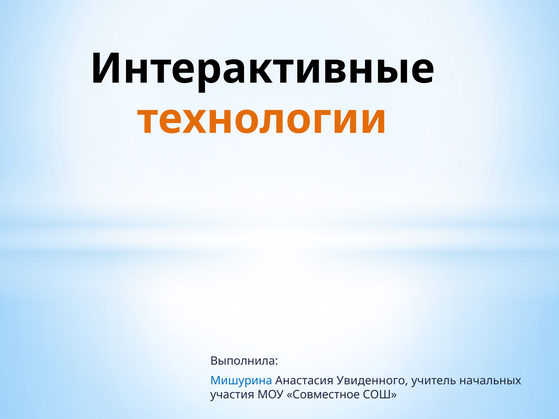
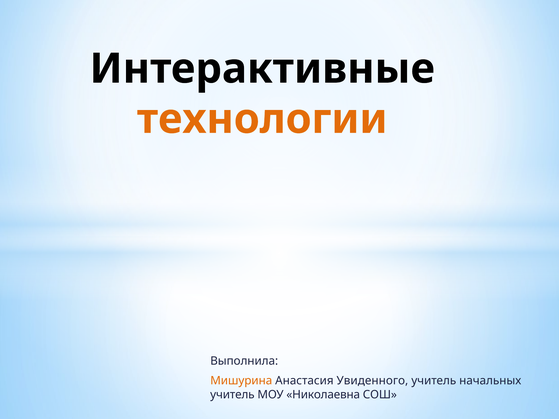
Мишурина colour: blue -> orange (241, 381)
участия: участия -> учитель (232, 395)
Совместное: Совместное -> Николаевна (323, 395)
